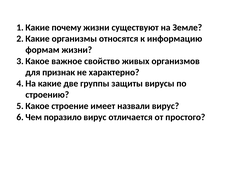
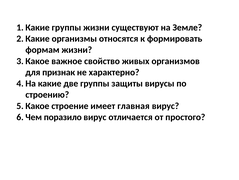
почему: почему -> группы (66, 27)
информацию: информацию -> формировать (175, 39)
назвали: назвали -> главная (134, 105)
